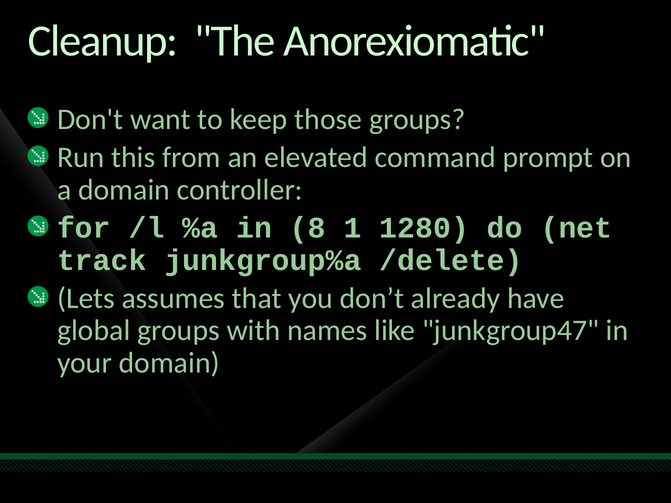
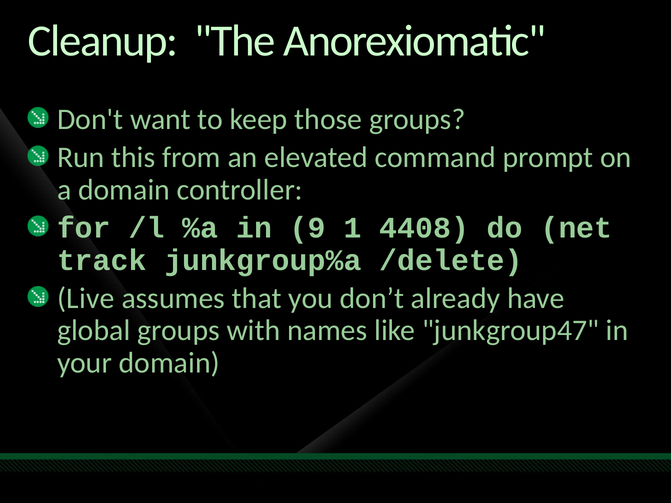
8: 8 -> 9 (308, 228)
1280: 1280 -> 4408 (424, 228)
Lets: Lets -> Live (86, 299)
